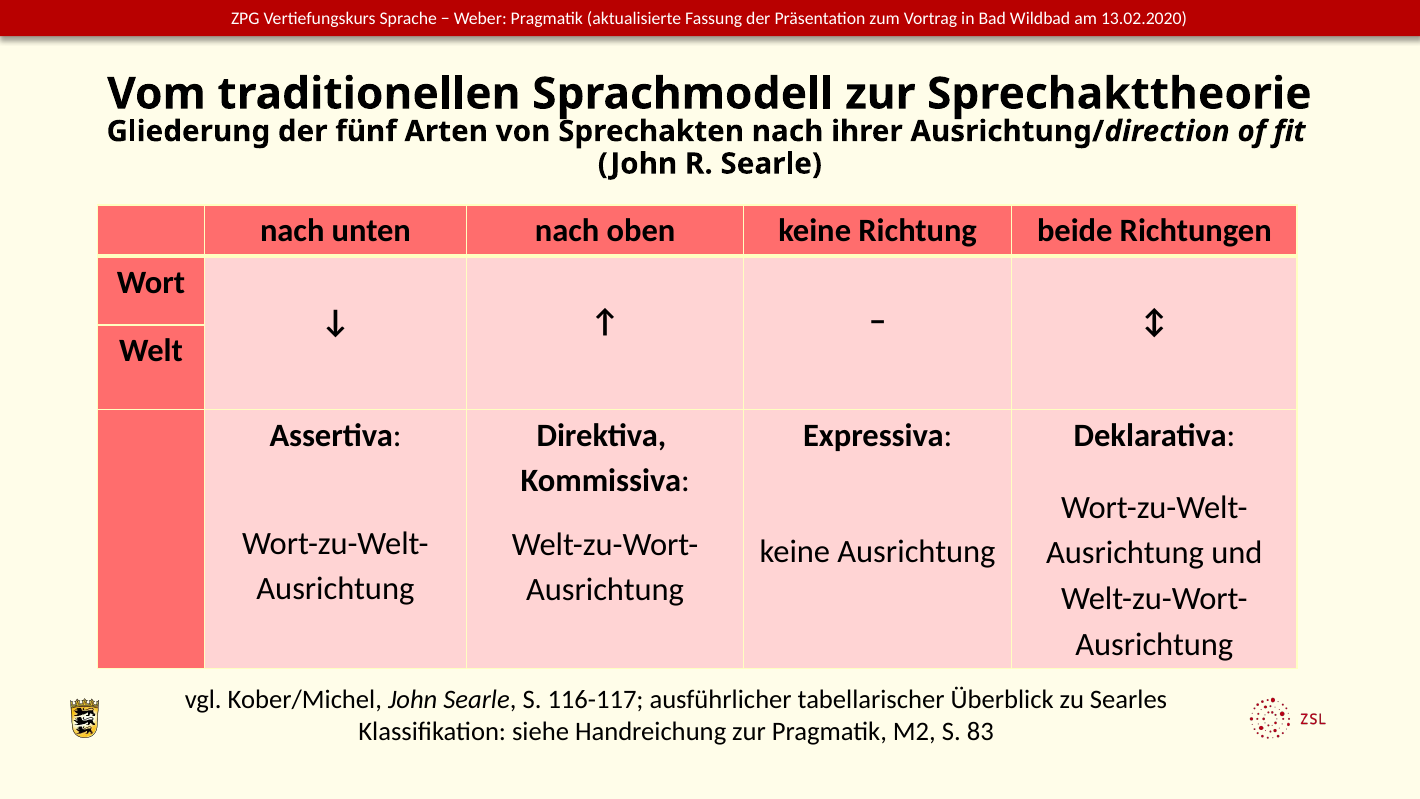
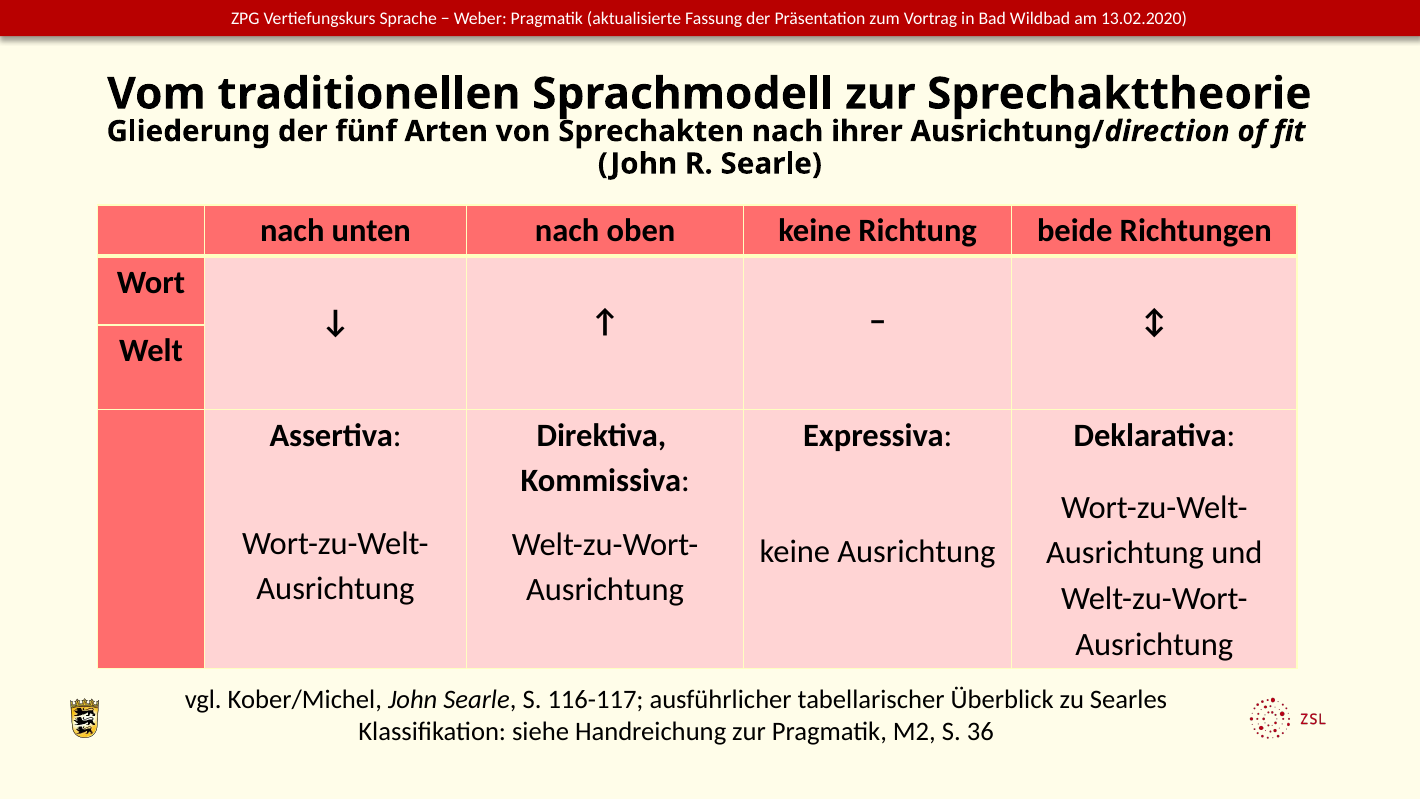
83: 83 -> 36 (980, 731)
